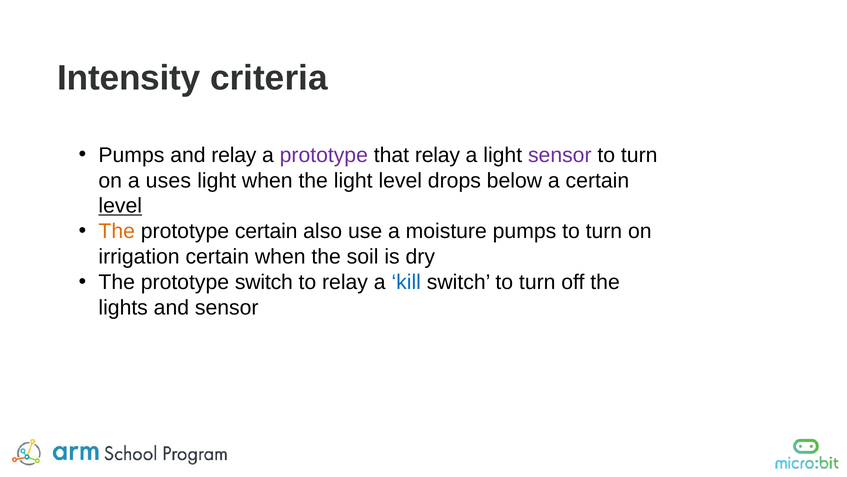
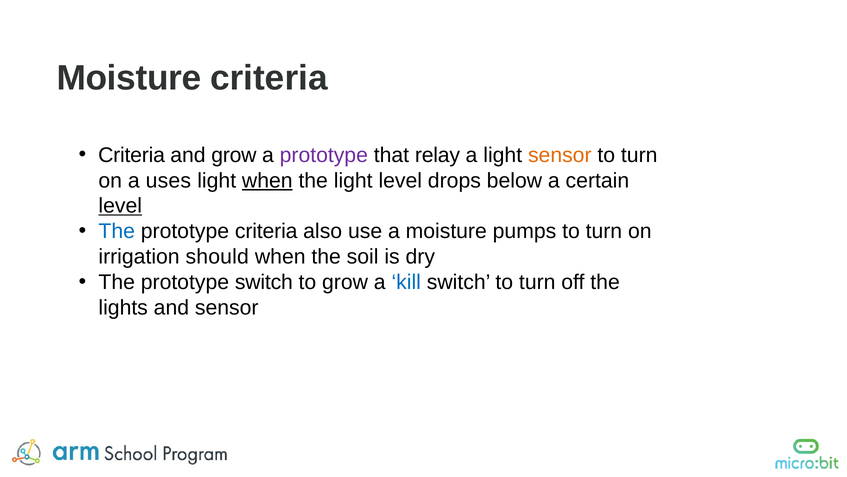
Intensity: Intensity -> Moisture (129, 78)
Pumps: Pumps -> Criteria (132, 155)
and relay: relay -> grow (234, 155)
sensor colour: purple -> orange (560, 155)
when underline: none -> present (267, 180)
The colour: orange -> blue (117, 231)
prototype certain: certain -> criteria (266, 231)
irrigation certain: certain -> should (217, 257)
to relay: relay -> grow (345, 282)
